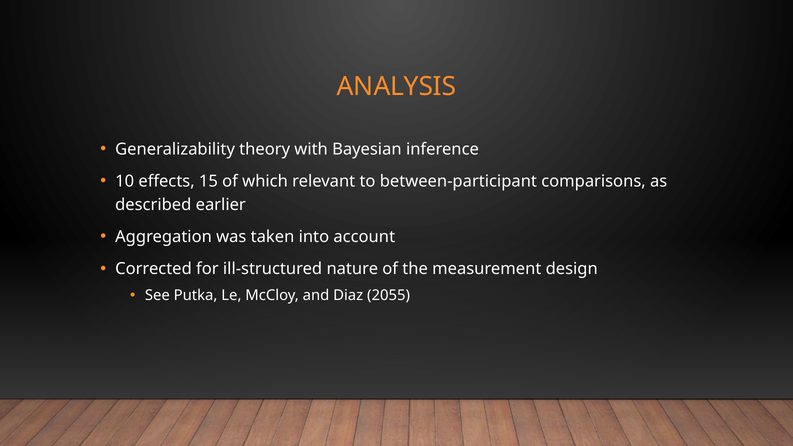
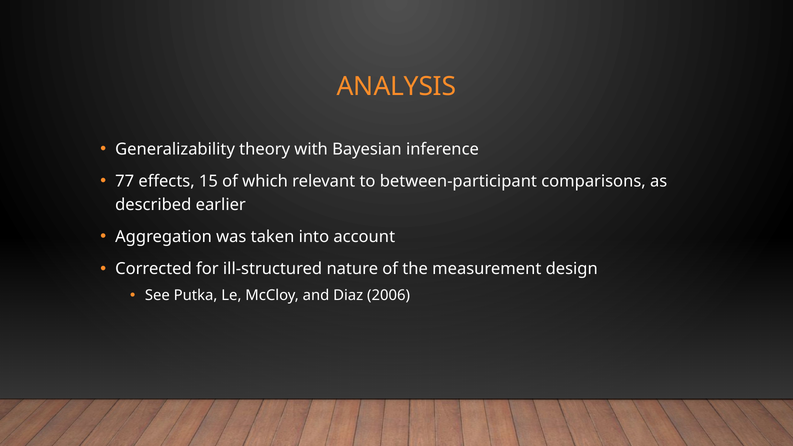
10: 10 -> 77 (125, 181)
2055: 2055 -> 2006 (389, 295)
